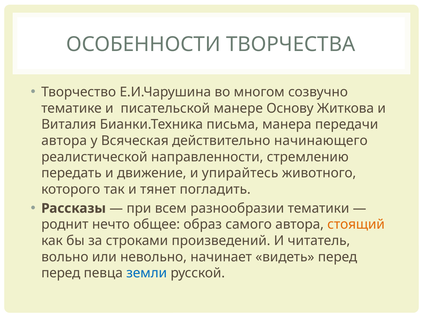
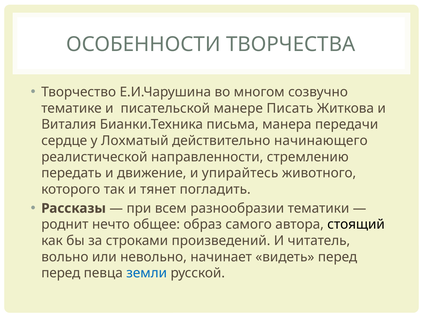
Основу: Основу -> Писать (290, 108)
автора: автора -> сердце (64, 141)
Всяческая: Всяческая -> Лохматый (135, 141)
стоящий colour: orange -> black (356, 225)
